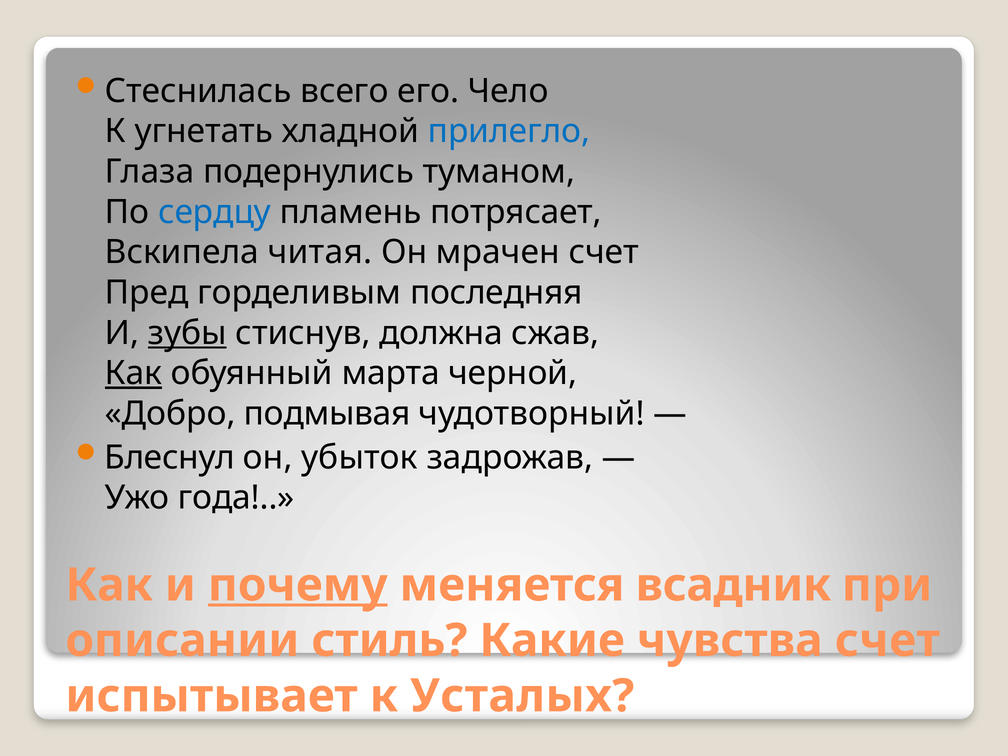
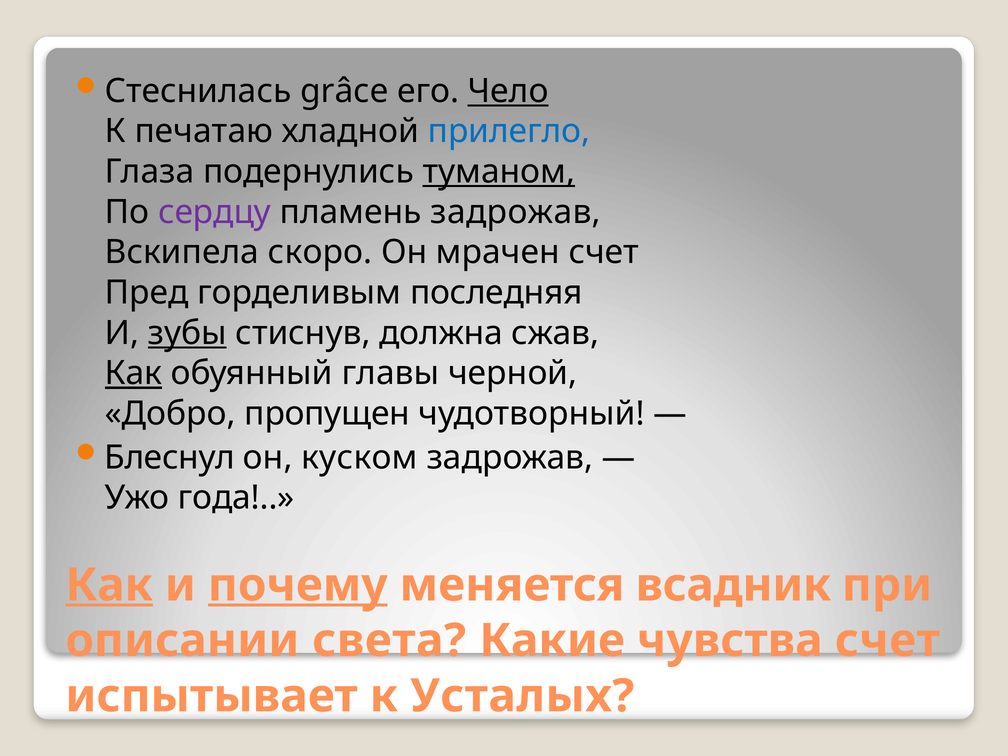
всего: всего -> grâce (344, 91)
Чело underline: none -> present (508, 91)
угнетать: угнетать -> печатаю (204, 131)
туманом underline: none -> present (499, 172)
сердцу colour: blue -> purple (215, 212)
пламень потрясает: потрясает -> задрожав (516, 212)
читая: читая -> скоро (320, 252)
марта: марта -> главы (390, 373)
подмывая: подмывая -> пропущен (327, 414)
убыток: убыток -> куском (359, 457)
Как underline: none -> present (109, 585)
стиль: стиль -> света (389, 641)
